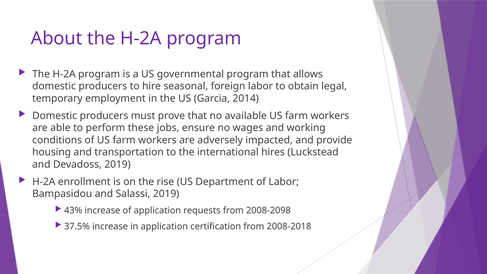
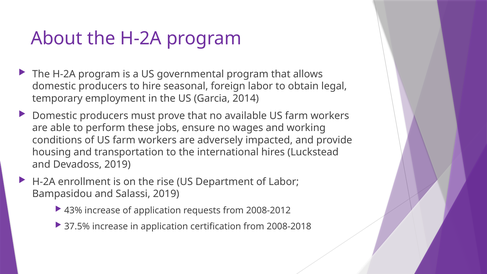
2008-2098: 2008-2098 -> 2008-2012 (268, 210)
